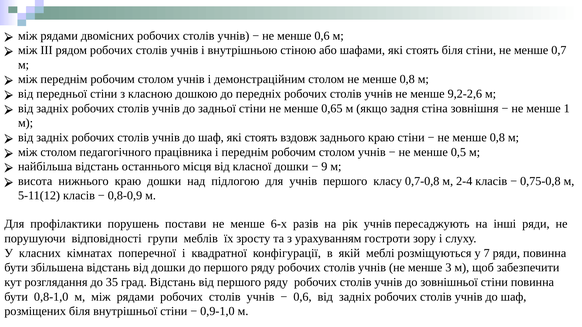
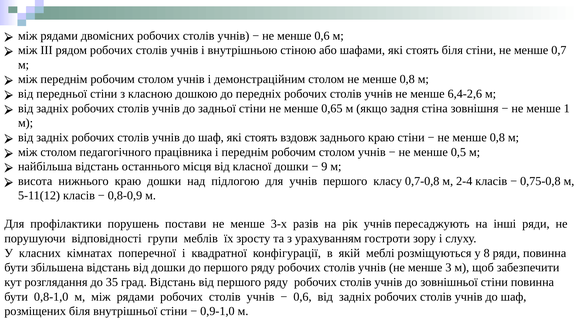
9,2-2,6: 9,2-2,6 -> 6,4-2,6 (465, 94)
6-х: 6-х -> 3-х (279, 224)
7: 7 -> 8 (487, 253)
